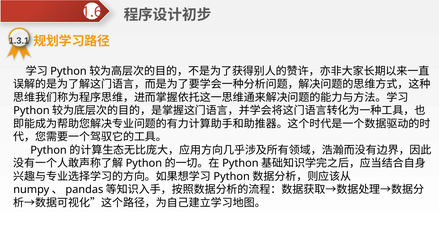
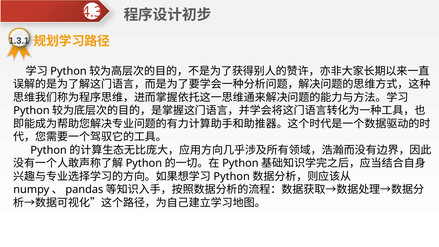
1.6: 1.6 -> 4.3 (92, 12)
